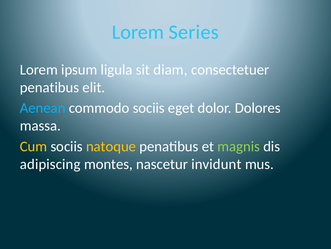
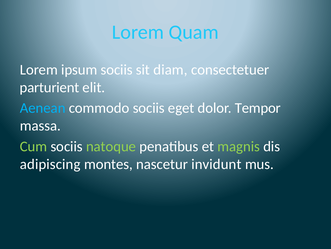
Series: Series -> Quam (194, 32)
ipsum ligula: ligula -> sociis (117, 69)
penatibus: penatibus -> parturient (50, 87)
Dolores: Dolores -> Tempor (258, 108)
Cum colour: yellow -> light green (34, 146)
natoque colour: yellow -> light green (111, 146)
